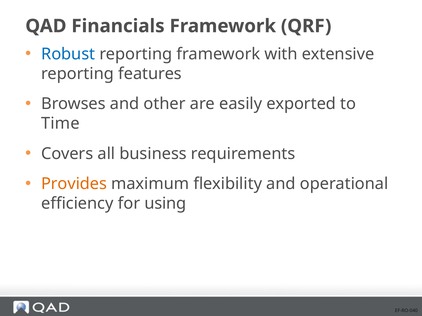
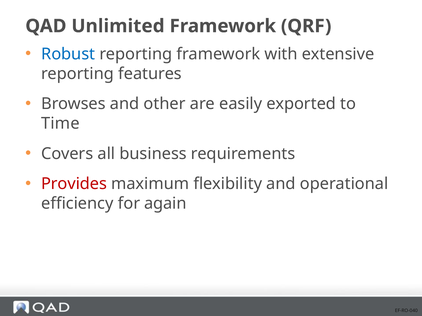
Financials: Financials -> Unlimited (118, 26)
Provides colour: orange -> red (74, 184)
using: using -> again (165, 204)
